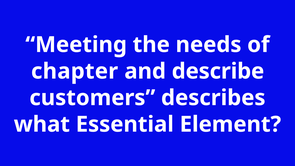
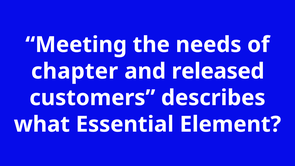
describe: describe -> released (218, 71)
